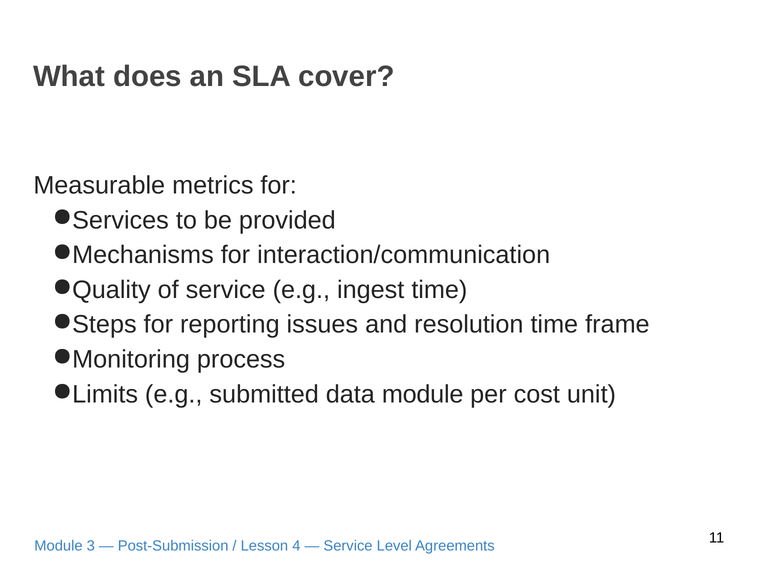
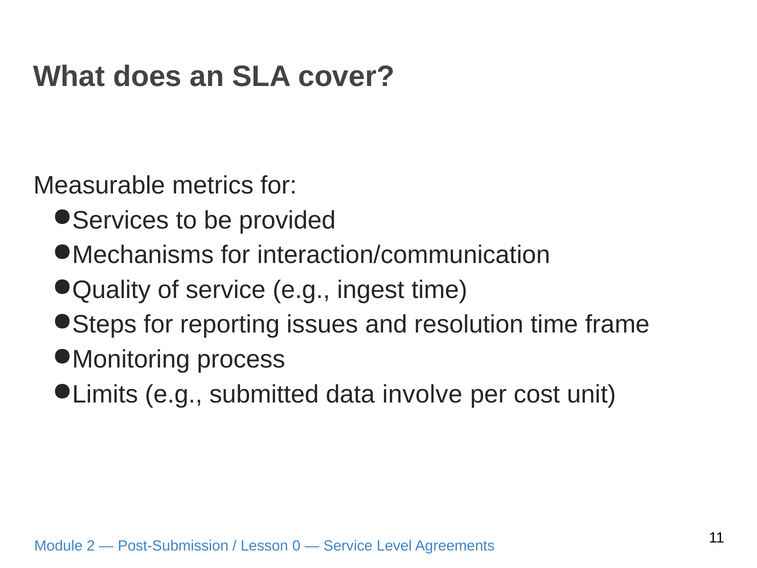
data module: module -> involve (422, 394)
3: 3 -> 2 (91, 546)
4: 4 -> 0 (296, 546)
